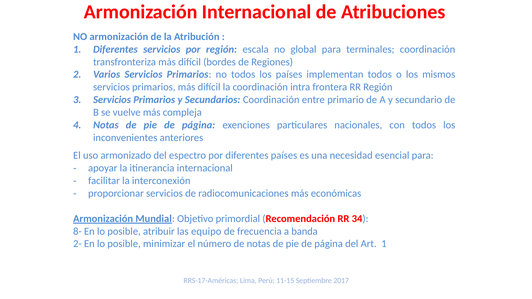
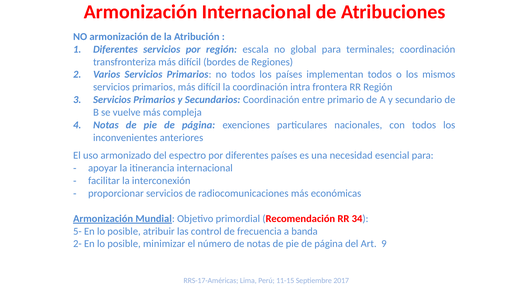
8-: 8- -> 5- (77, 231)
equipo: equipo -> control (206, 231)
Art 1: 1 -> 9 (384, 244)
